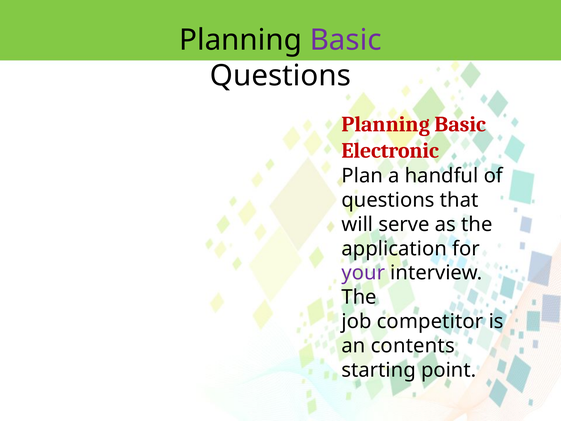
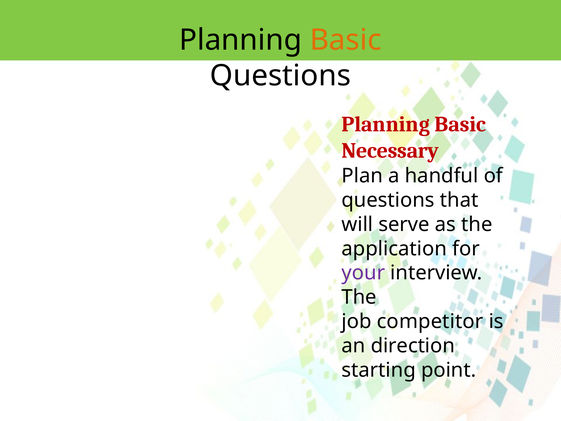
Basic colour: purple -> orange (346, 40)
Electronic: Electronic -> Necessary (390, 150)
contents: contents -> direction (413, 346)
